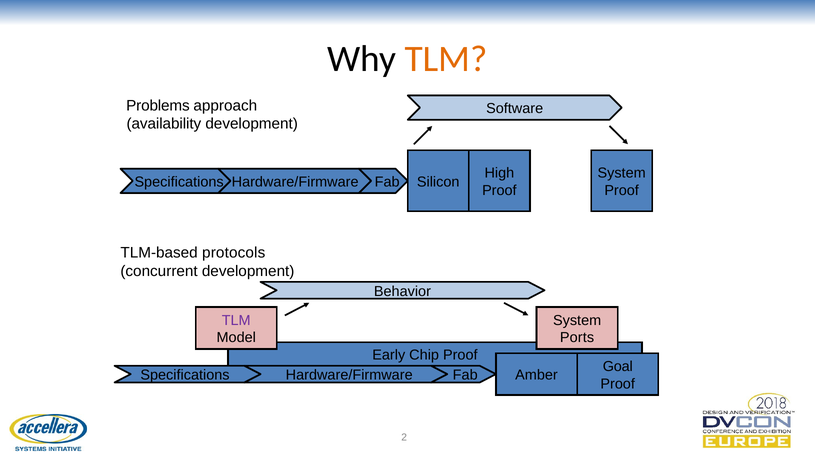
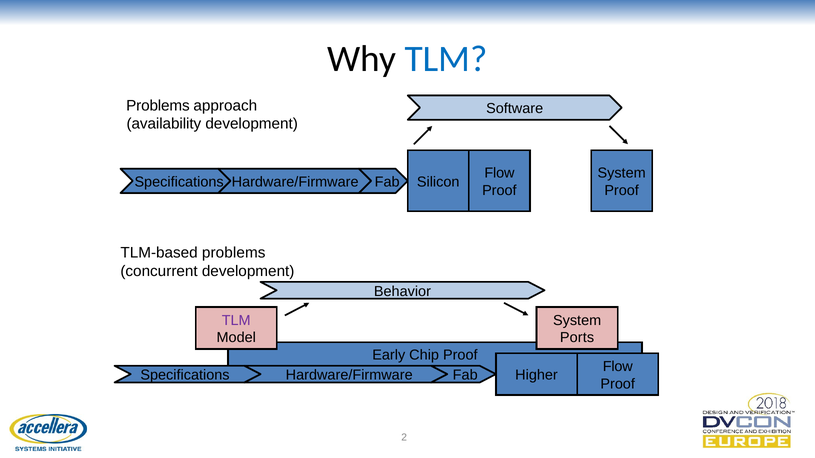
TLM colour: orange -> blue (446, 59)
High: High -> Flow (499, 173)
TLM-based protocols: protocols -> problems (234, 253)
Goal: Goal -> Flow (618, 367)
Amber: Amber -> Higher (537, 376)
